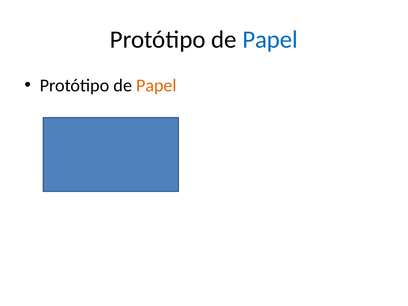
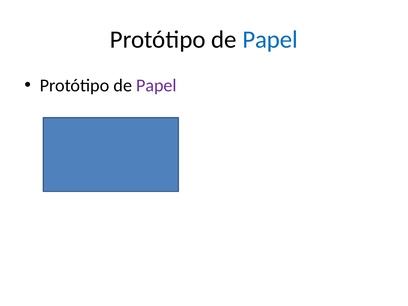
Papel colour: orange -> purple (156, 86)
